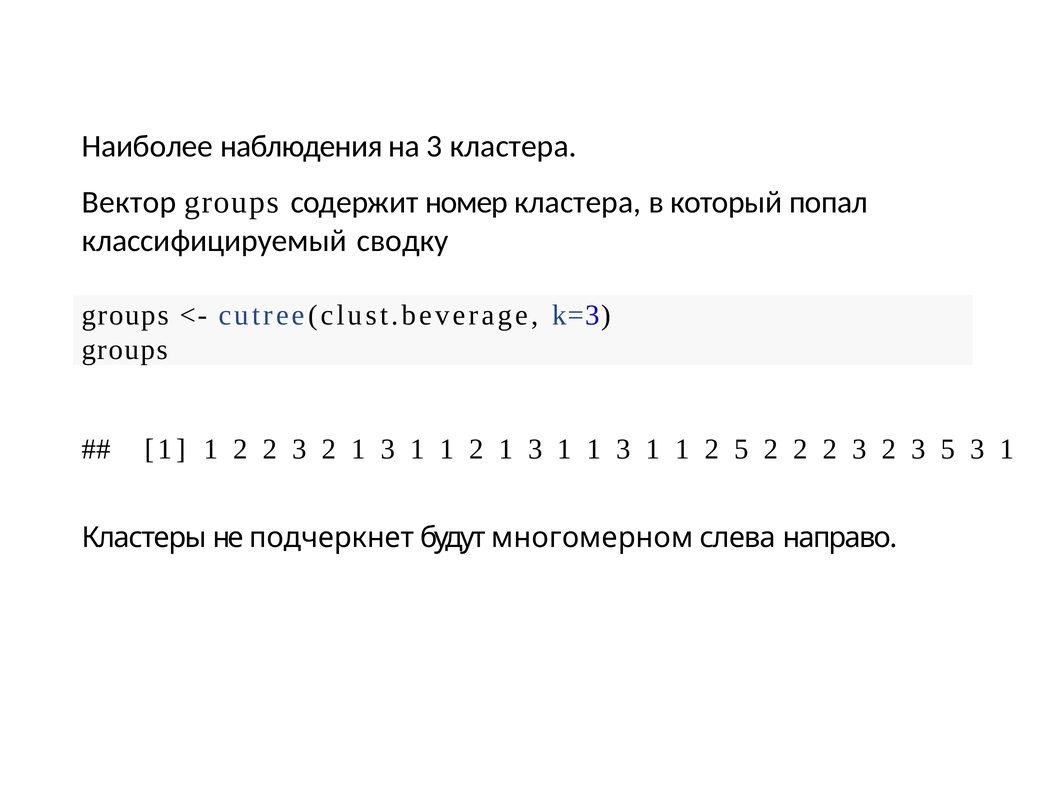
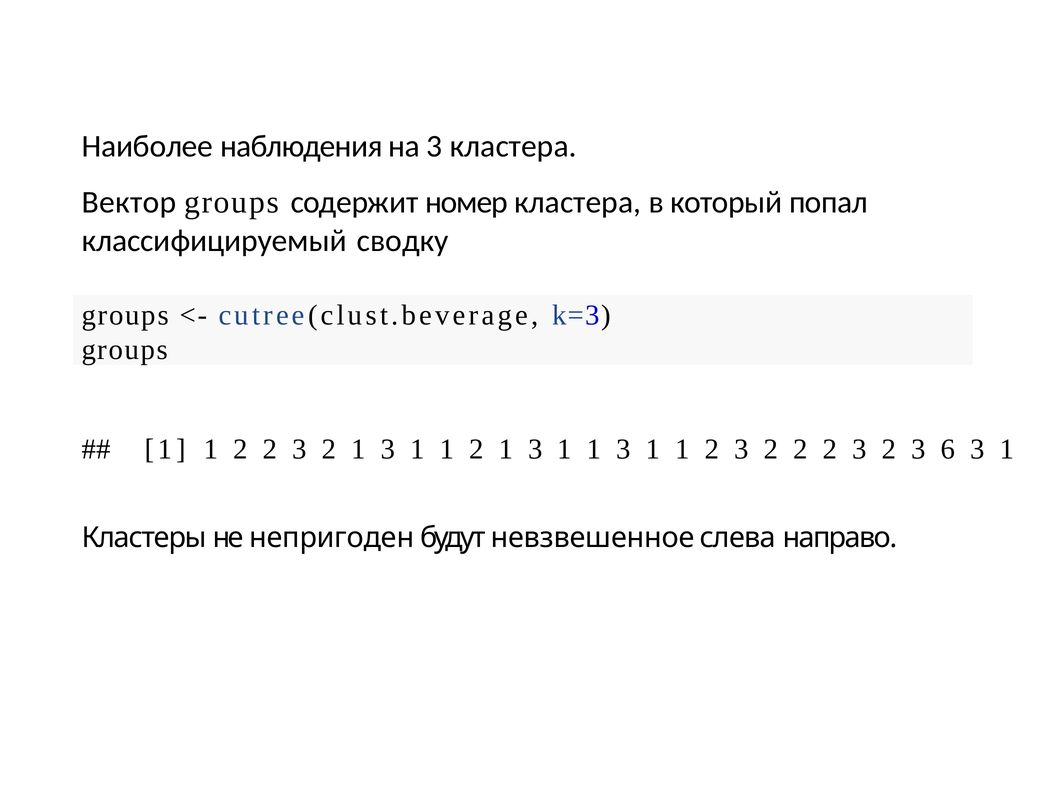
1 2 5: 5 -> 3 (742, 450)
3 5: 5 -> 6 (948, 450)
подчеркнет: подчеркнет -> непригоден (332, 538)
многомерном: многомерном -> невзвешенное (593, 538)
